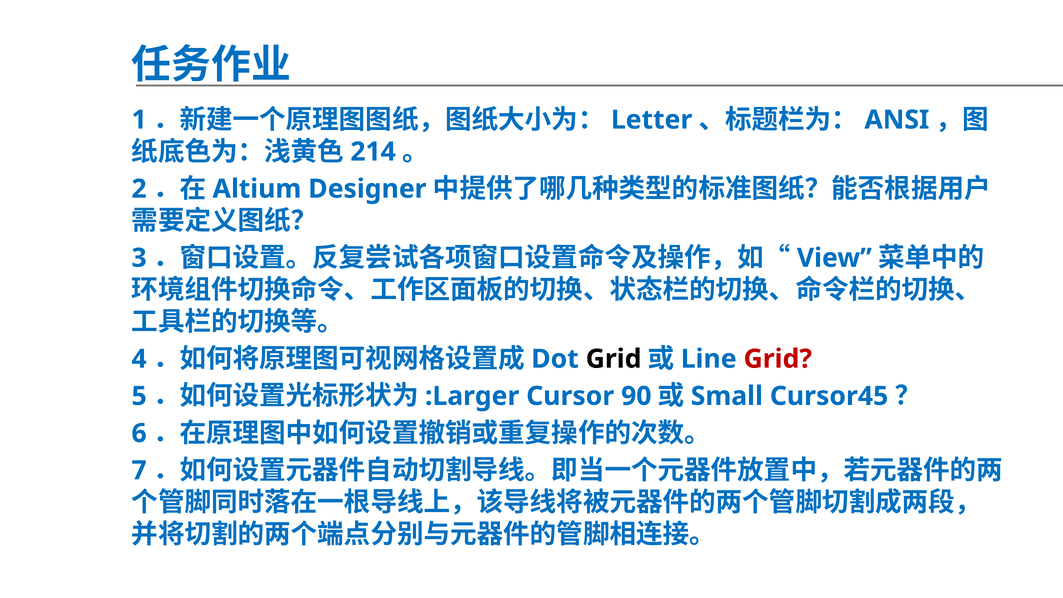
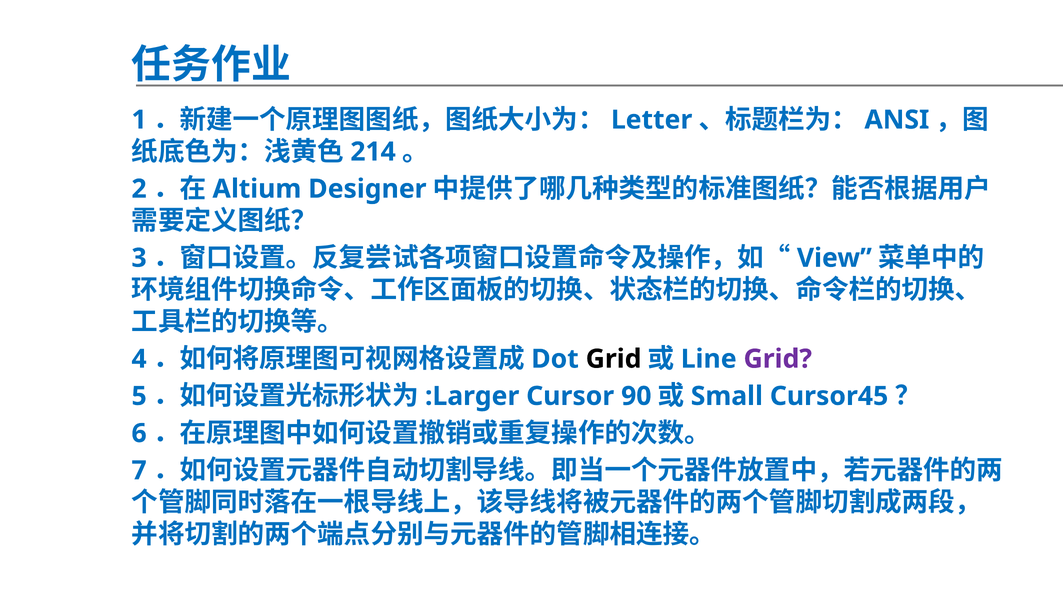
Grid colour: red -> purple (778, 359)
